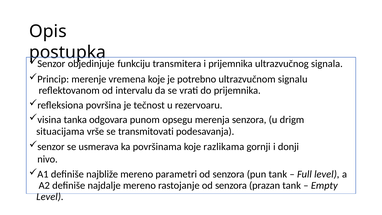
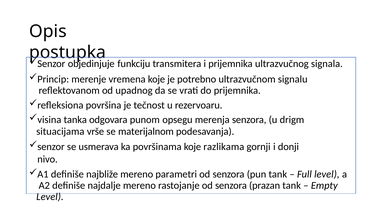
intervalu: intervalu -> upadnog (134, 90)
transmitovati: transmitovati -> materijalnom (146, 131)
